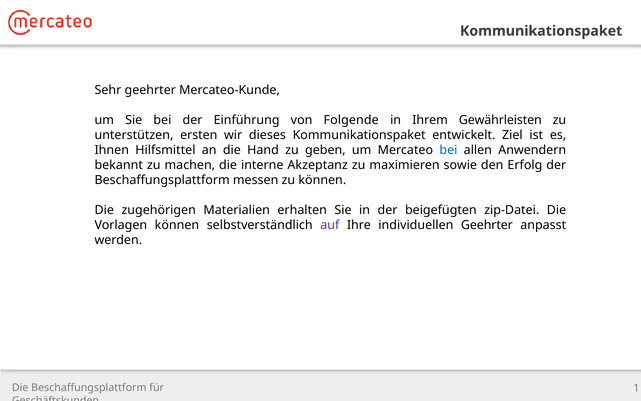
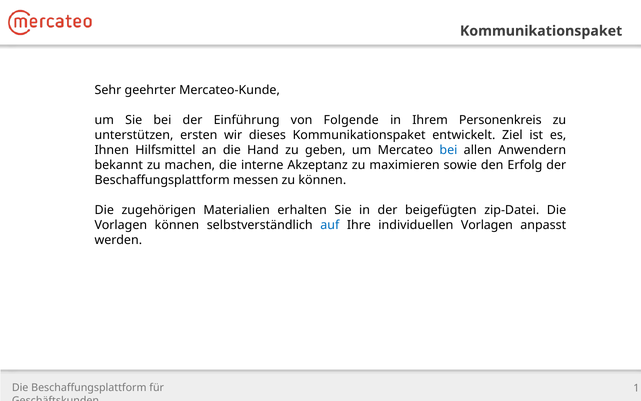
Gewährleisten: Gewährleisten -> Personenkreis (500, 120)
auf colour: purple -> blue (330, 225)
individuellen Geehrter: Geehrter -> Vorlagen (487, 225)
